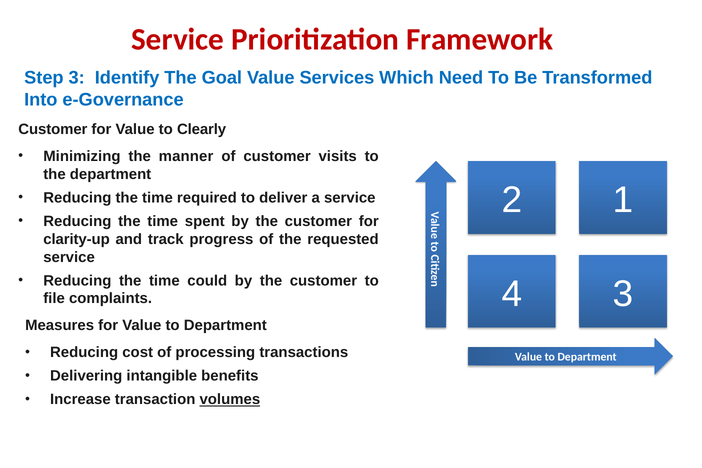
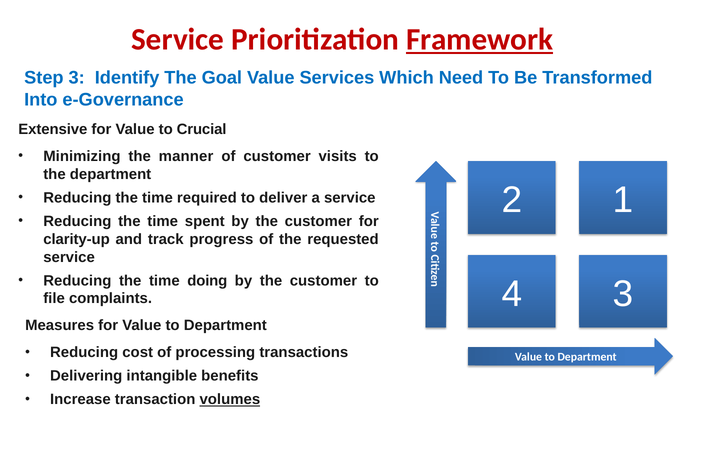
Framework underline: none -> present (480, 40)
Customer: Customer -> Extensive (53, 129)
Clearly: Clearly -> Crucial (202, 129)
could: could -> doing (207, 281)
